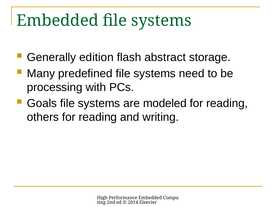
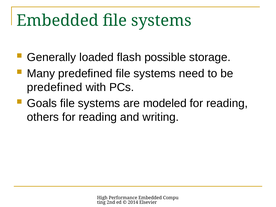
edition: edition -> loaded (97, 57)
abstract: abstract -> possible (165, 57)
processing: processing -> predefined (55, 87)
